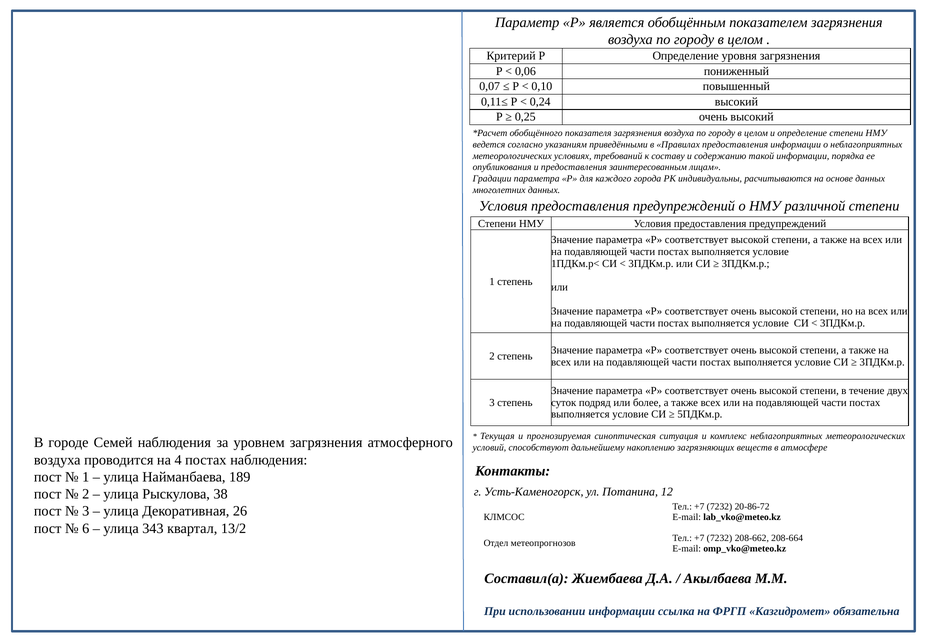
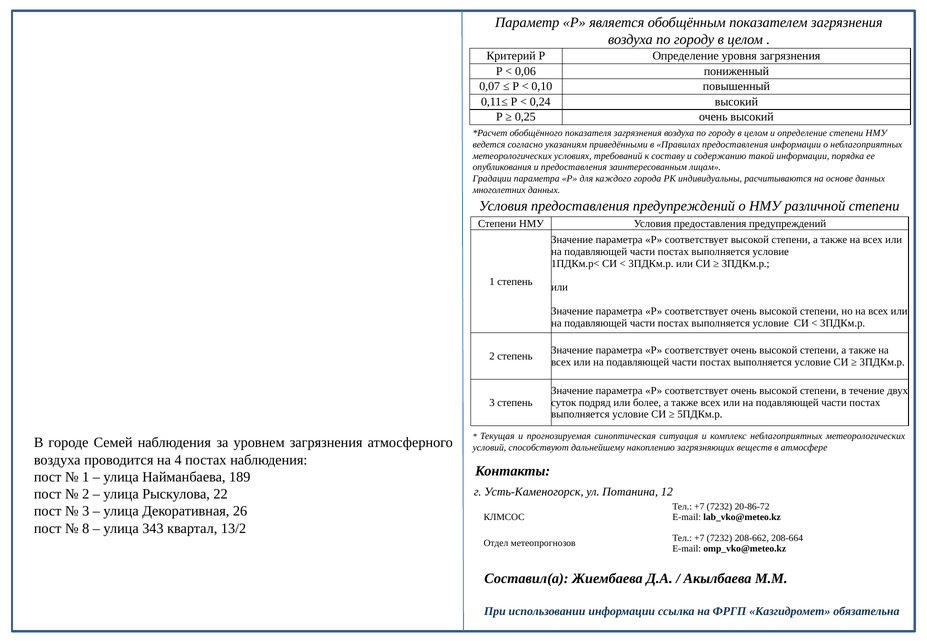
38: 38 -> 22 (221, 494)
6: 6 -> 8 (86, 528)
